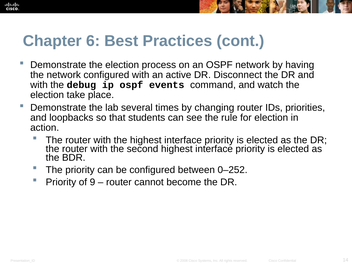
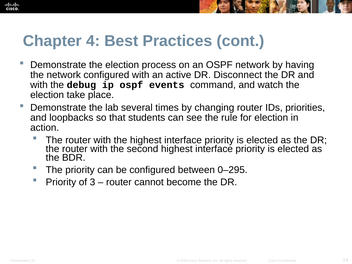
6: 6 -> 4 (93, 41)
0–252: 0–252 -> 0–295 (233, 170)
9: 9 -> 3 (92, 182)
